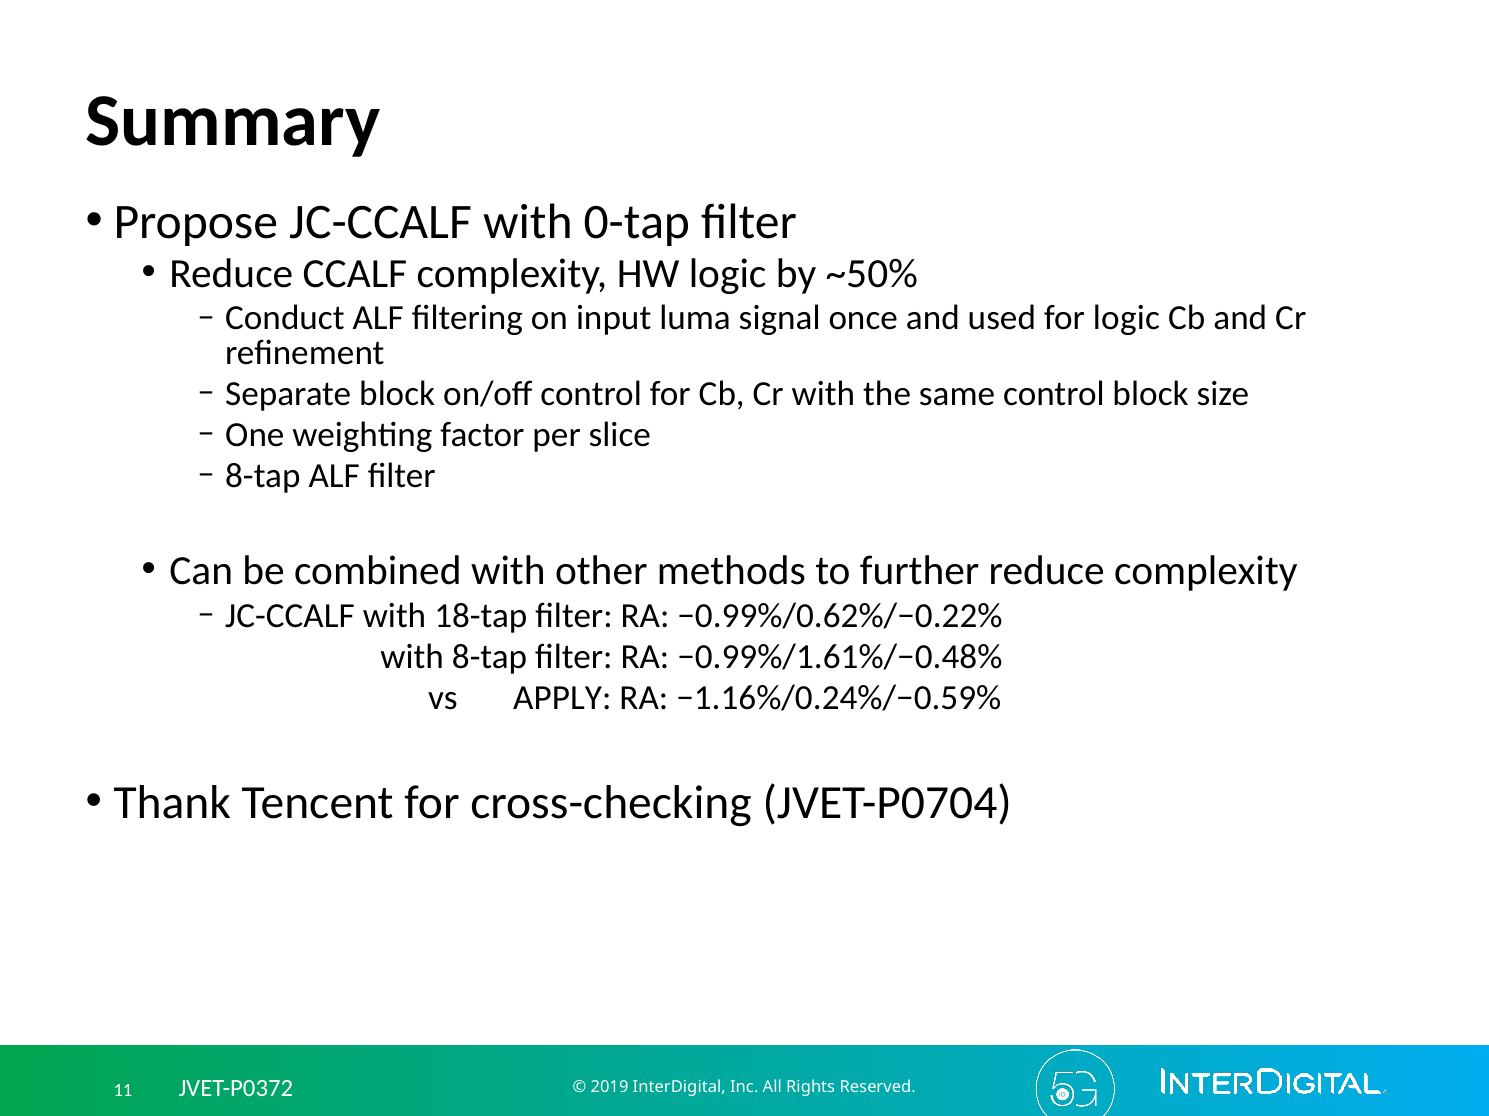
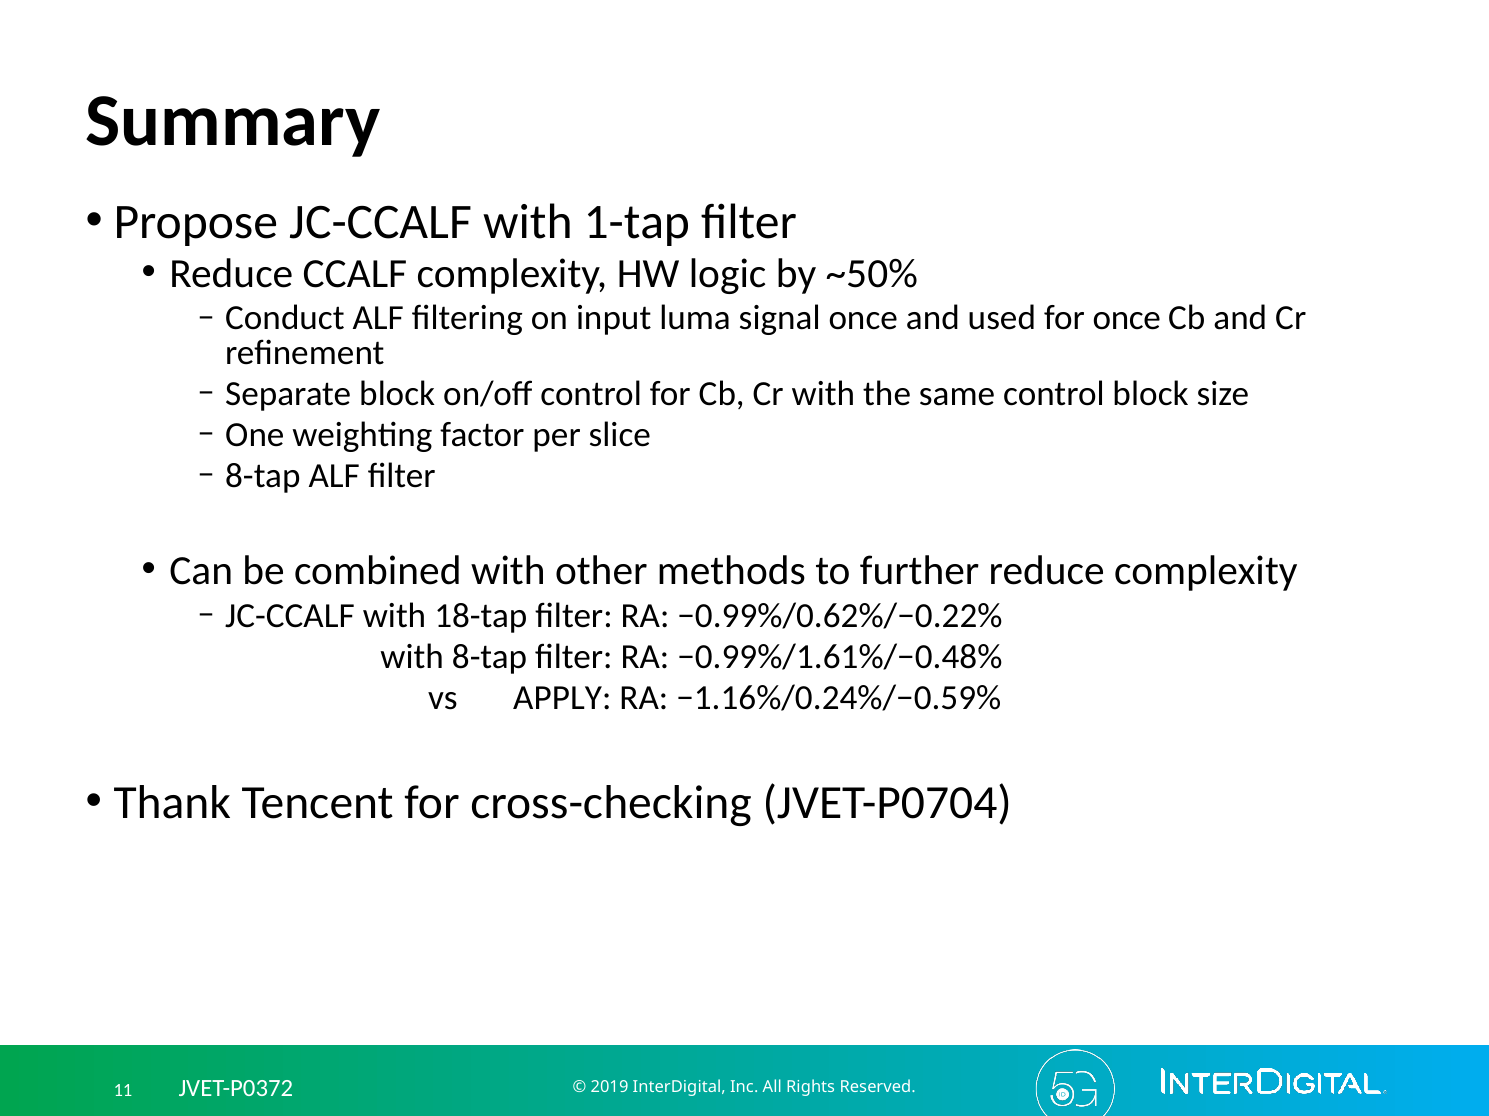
0-tap: 0-tap -> 1-tap (637, 223)
for logic: logic -> once (1127, 319)
